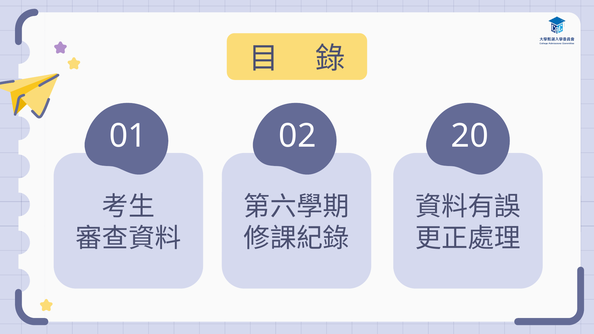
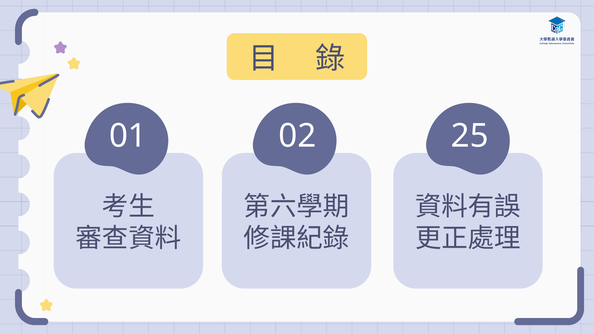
20: 20 -> 25 (470, 136)
